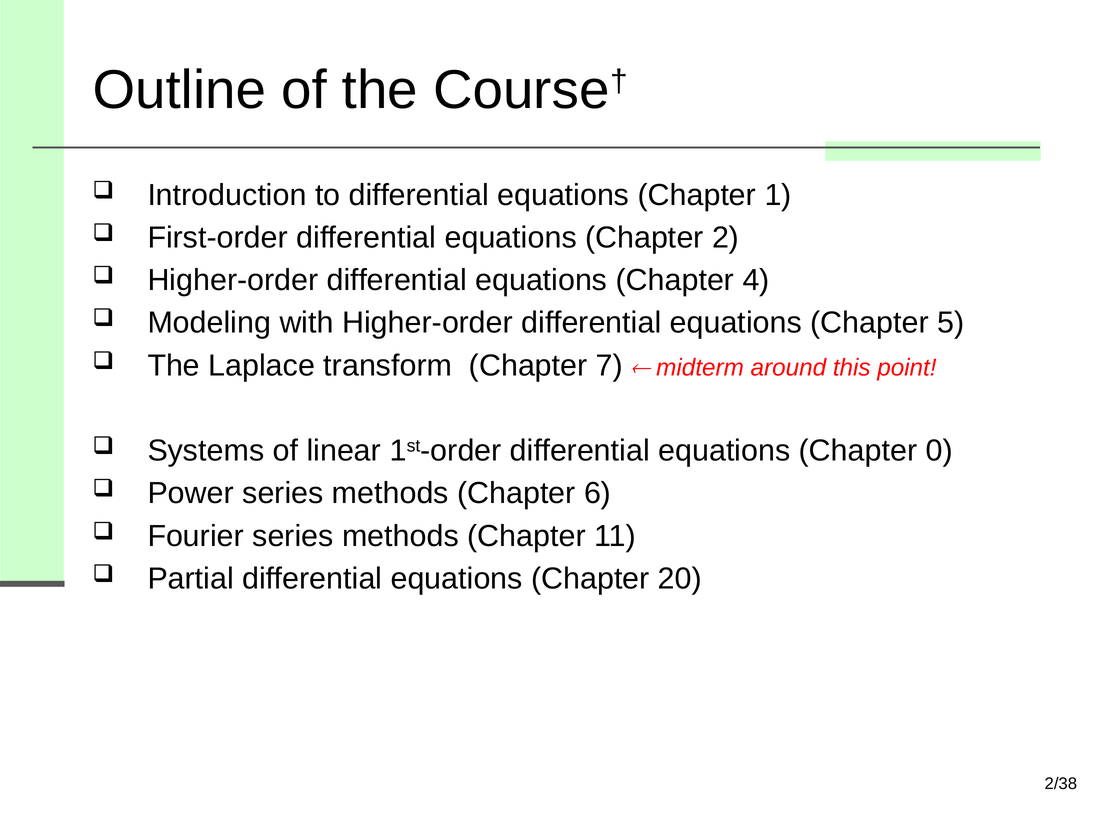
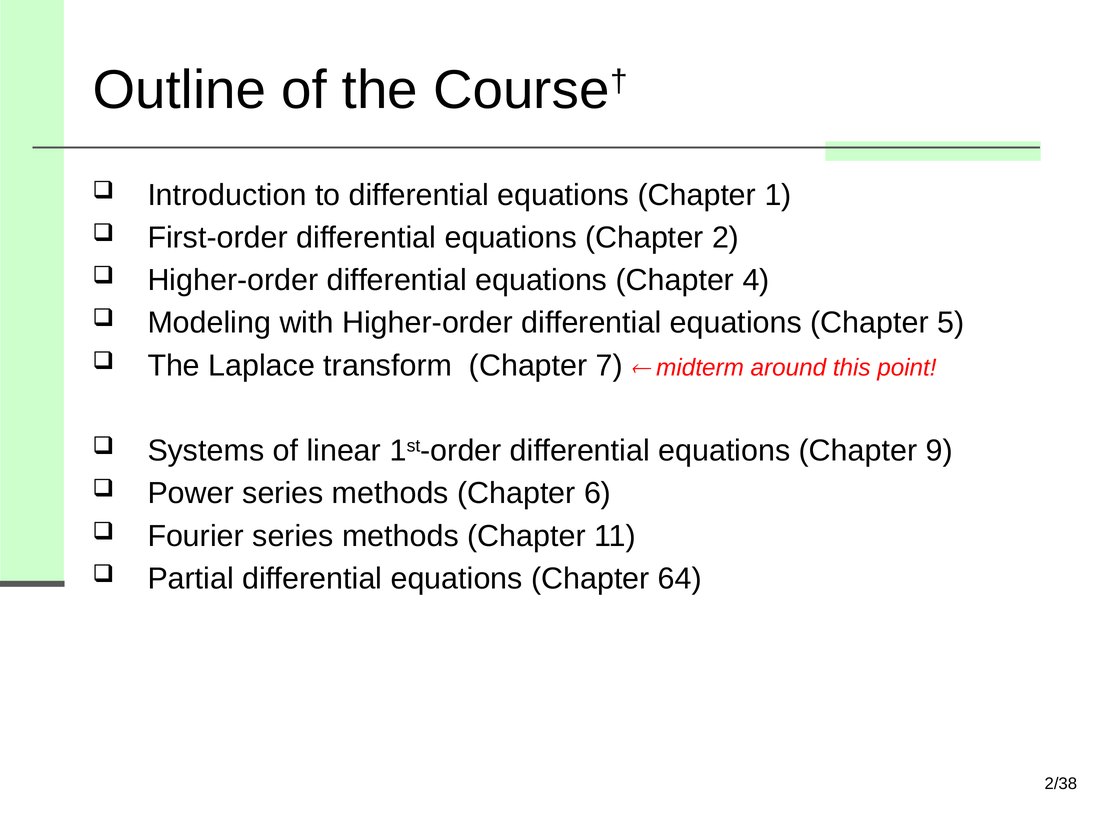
0: 0 -> 9 (939, 451)
20: 20 -> 64 (680, 579)
